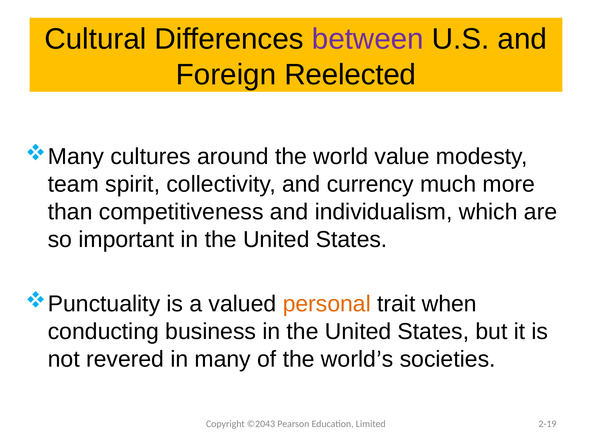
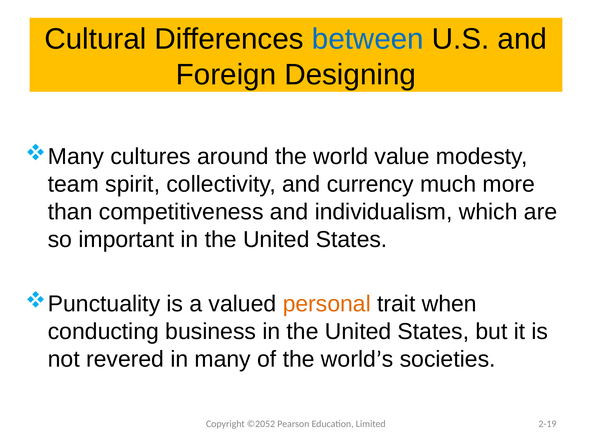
between colour: purple -> blue (368, 39)
Reelected: Reelected -> Designing (350, 75)
©2043: ©2043 -> ©2052 (261, 424)
